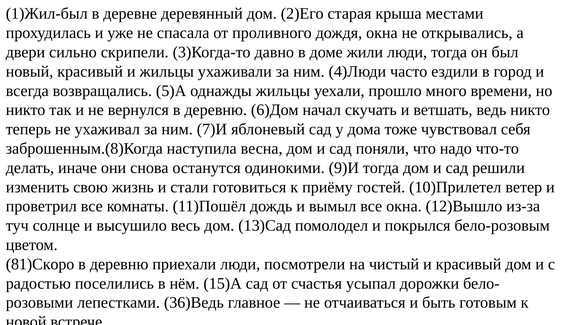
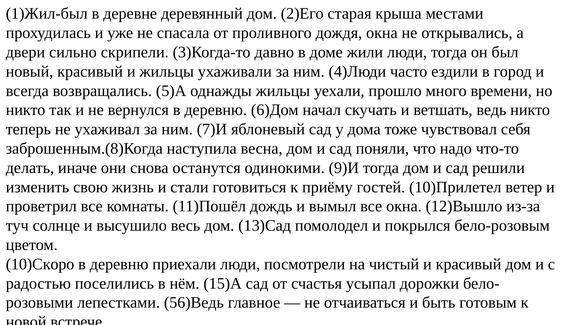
81)Скоро: 81)Скоро -> 10)Скоро (40, 264)
36)Ведь: 36)Ведь -> 56)Ведь (194, 302)
